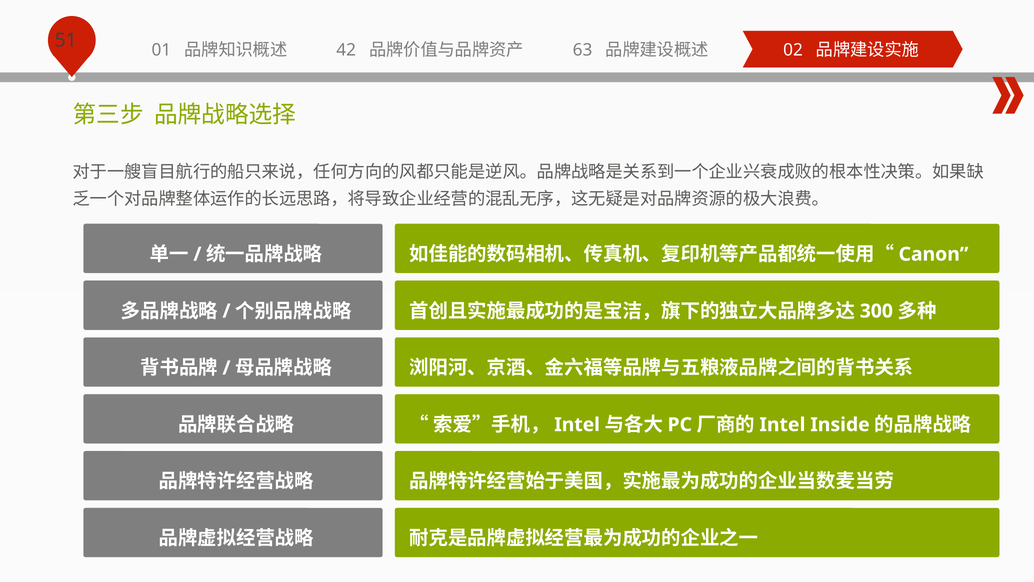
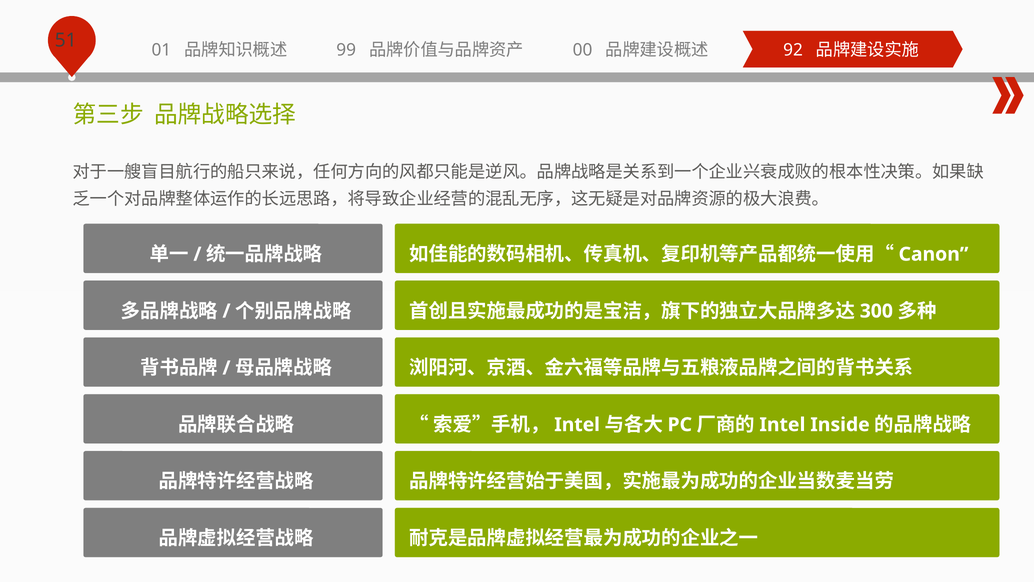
02: 02 -> 92 (793, 50)
42: 42 -> 99 (346, 50)
63: 63 -> 00 (583, 50)
